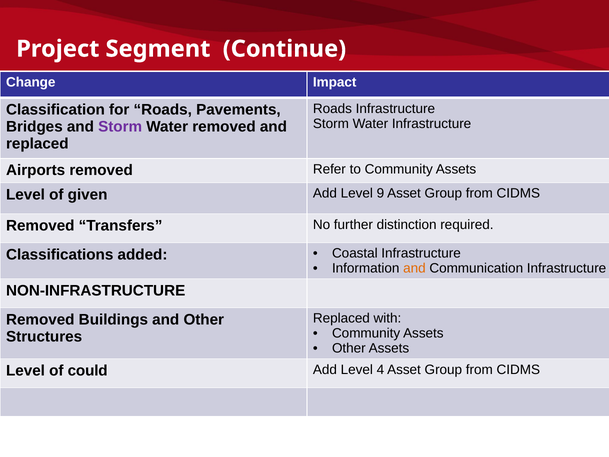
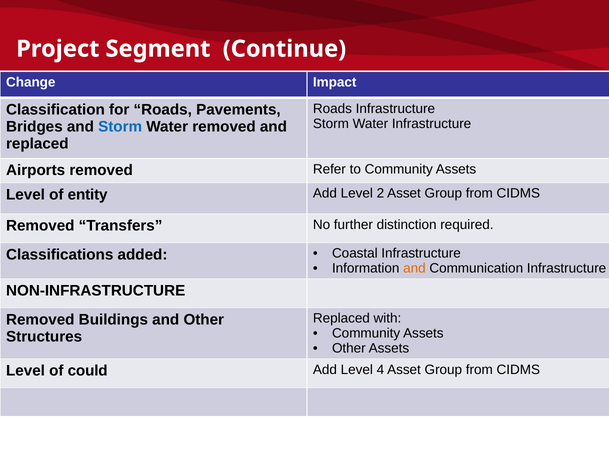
Storm colour: purple -> blue (120, 127)
given: given -> entity (88, 194)
9: 9 -> 2 (380, 193)
